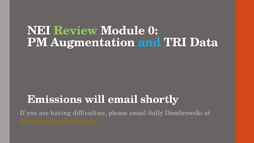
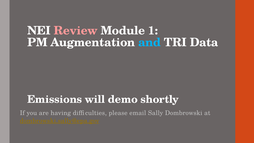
Review colour: light green -> pink (76, 31)
0: 0 -> 1 (153, 31)
will email: email -> demo (123, 99)
